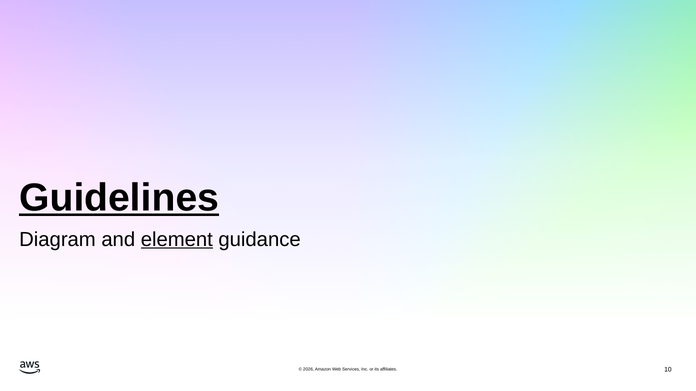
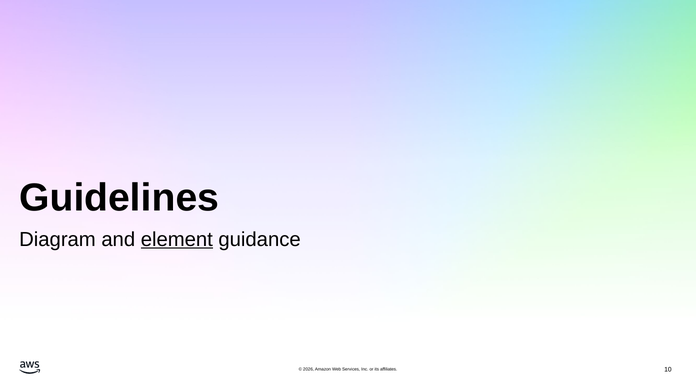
Guidelines underline: present -> none (119, 198)
